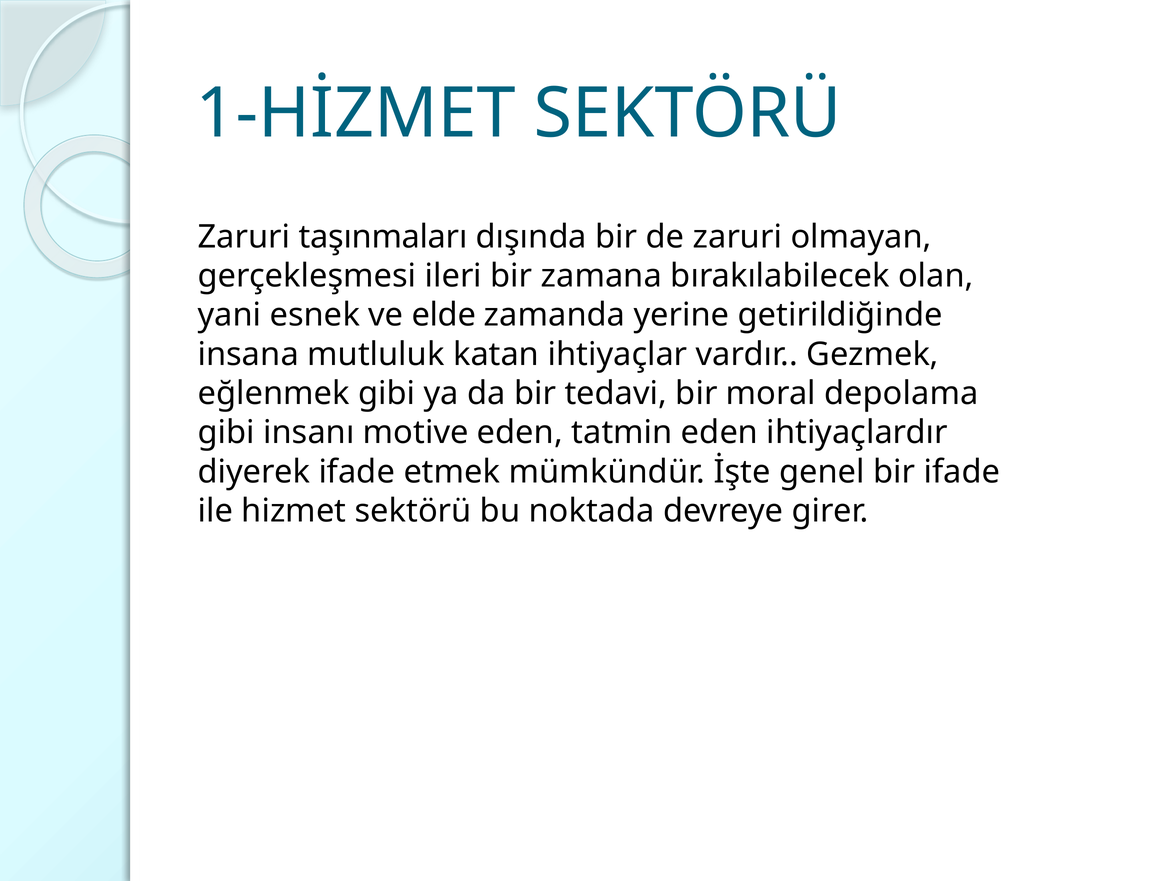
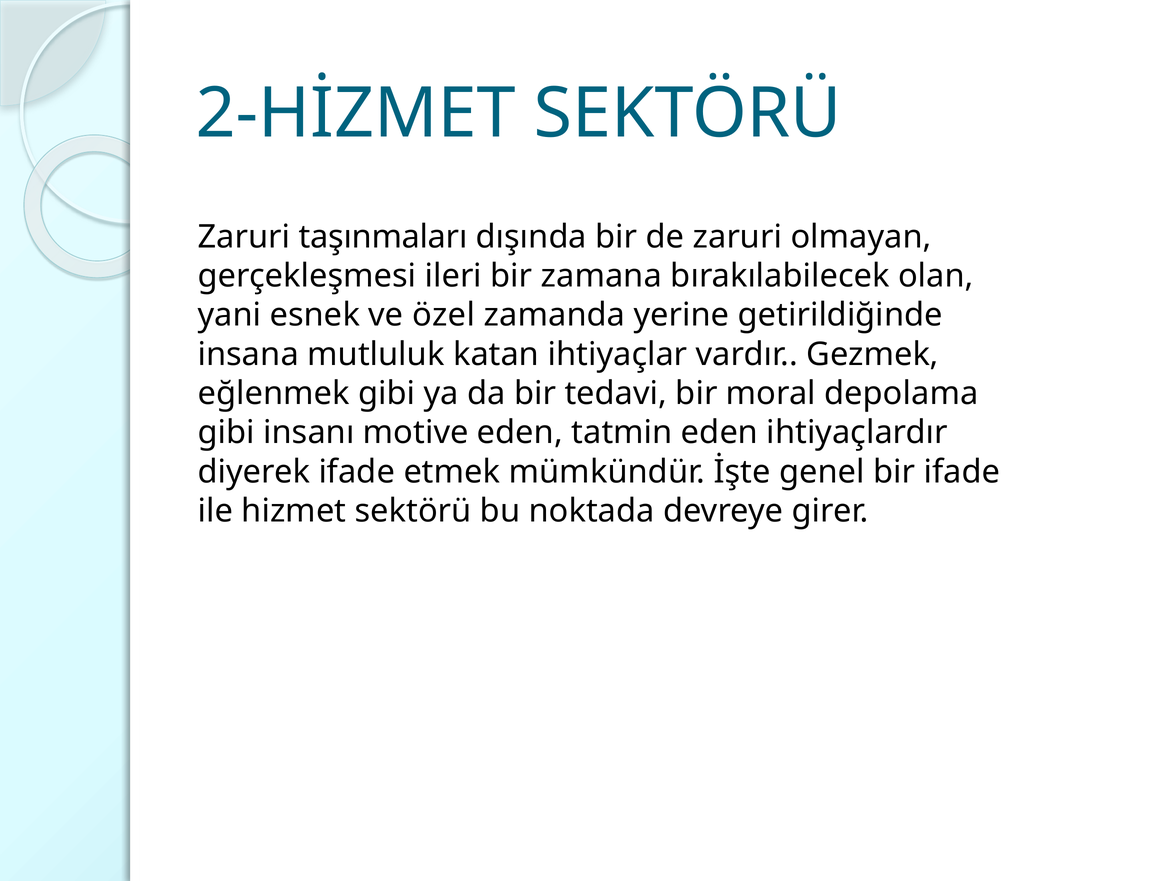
1-HİZMET: 1-HİZMET -> 2-HİZMET (356, 114)
elde: elde -> özel (444, 315)
